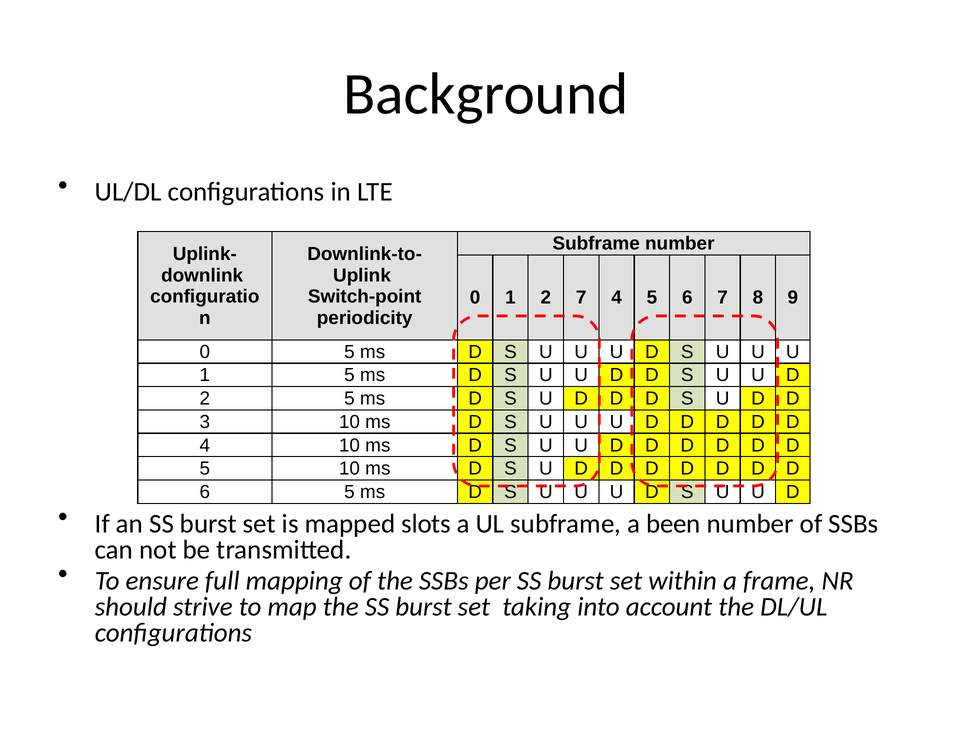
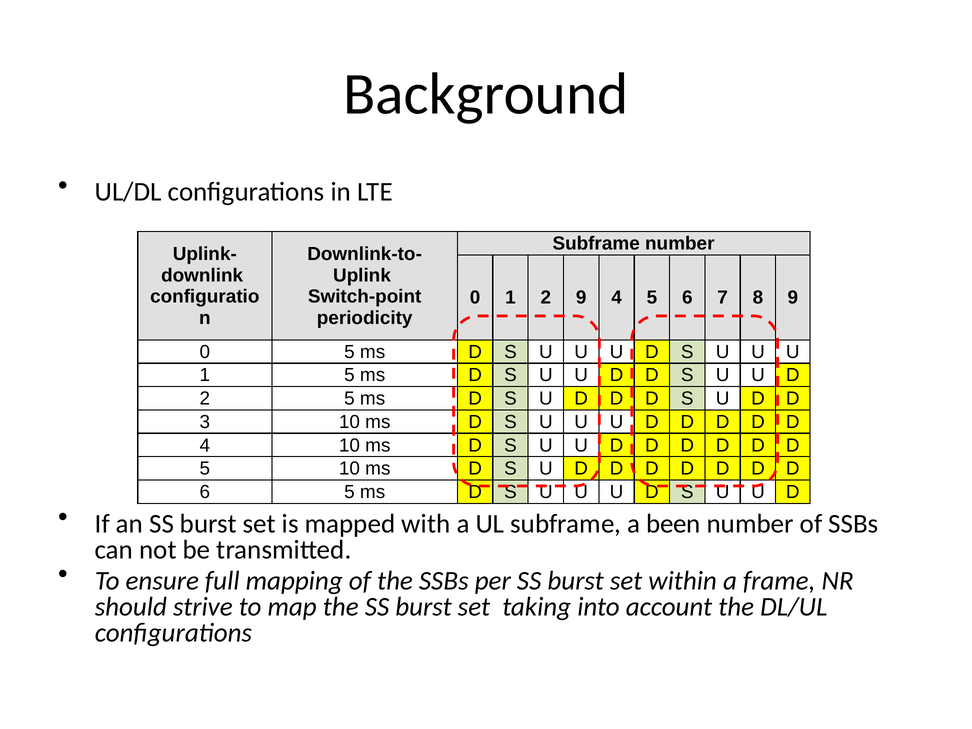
2 7: 7 -> 9 (581, 298)
slots: slots -> with (426, 524)
